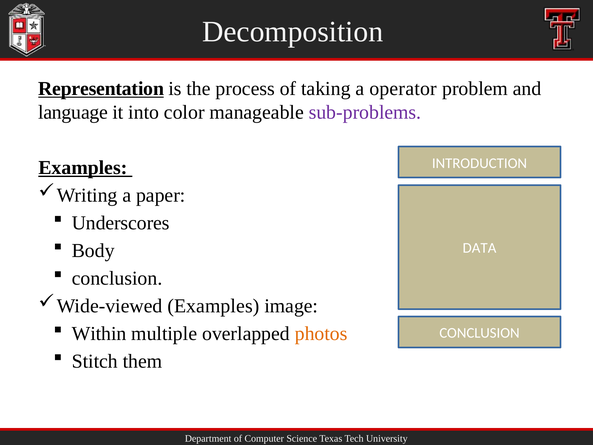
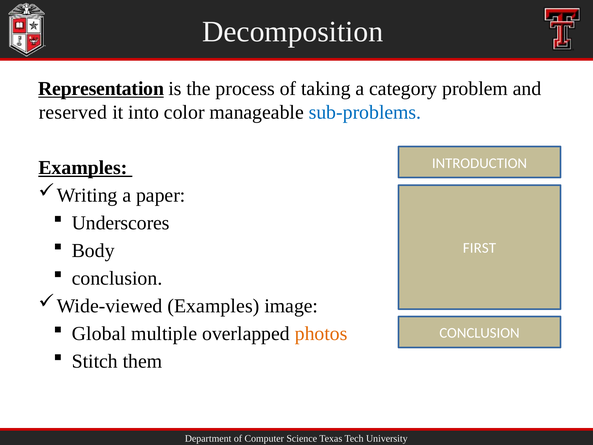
operator: operator -> category (403, 88)
language: language -> reserved (73, 112)
sub-problems colour: purple -> blue (365, 112)
DATA: DATA -> FIRST (479, 248)
Within: Within -> Global (99, 333)
